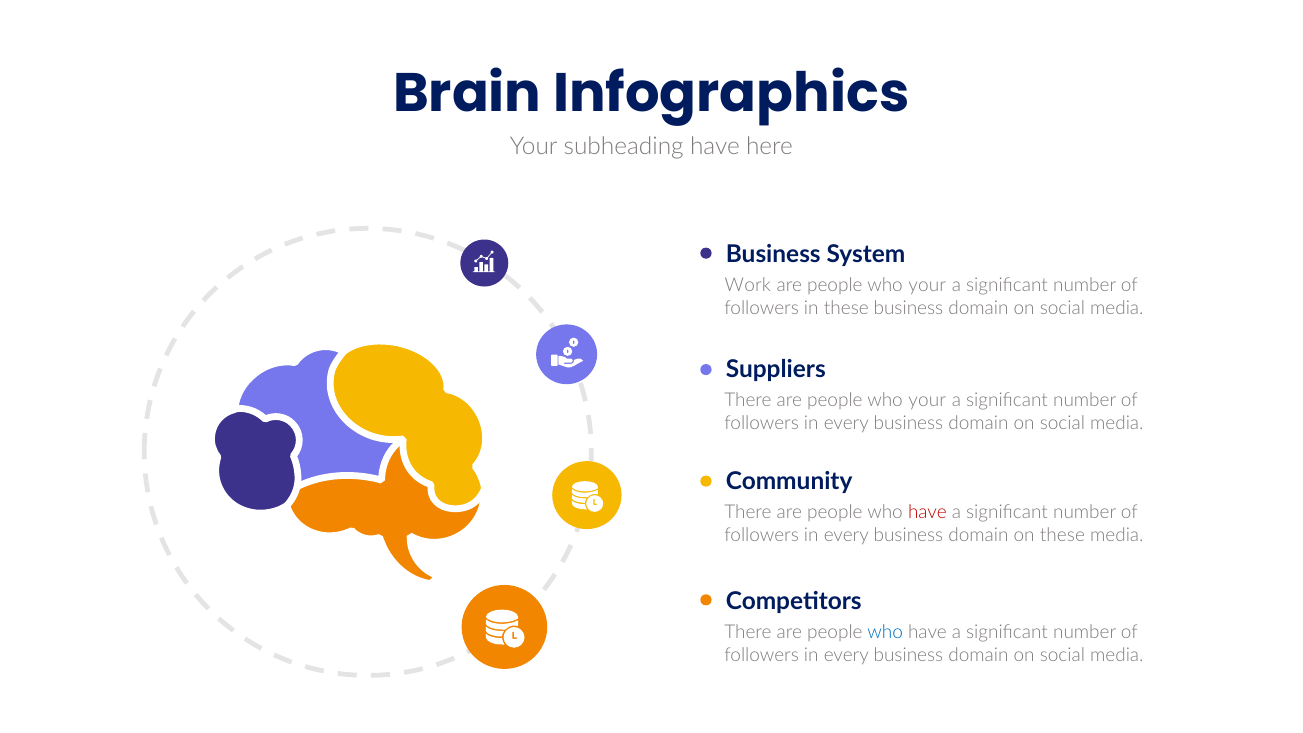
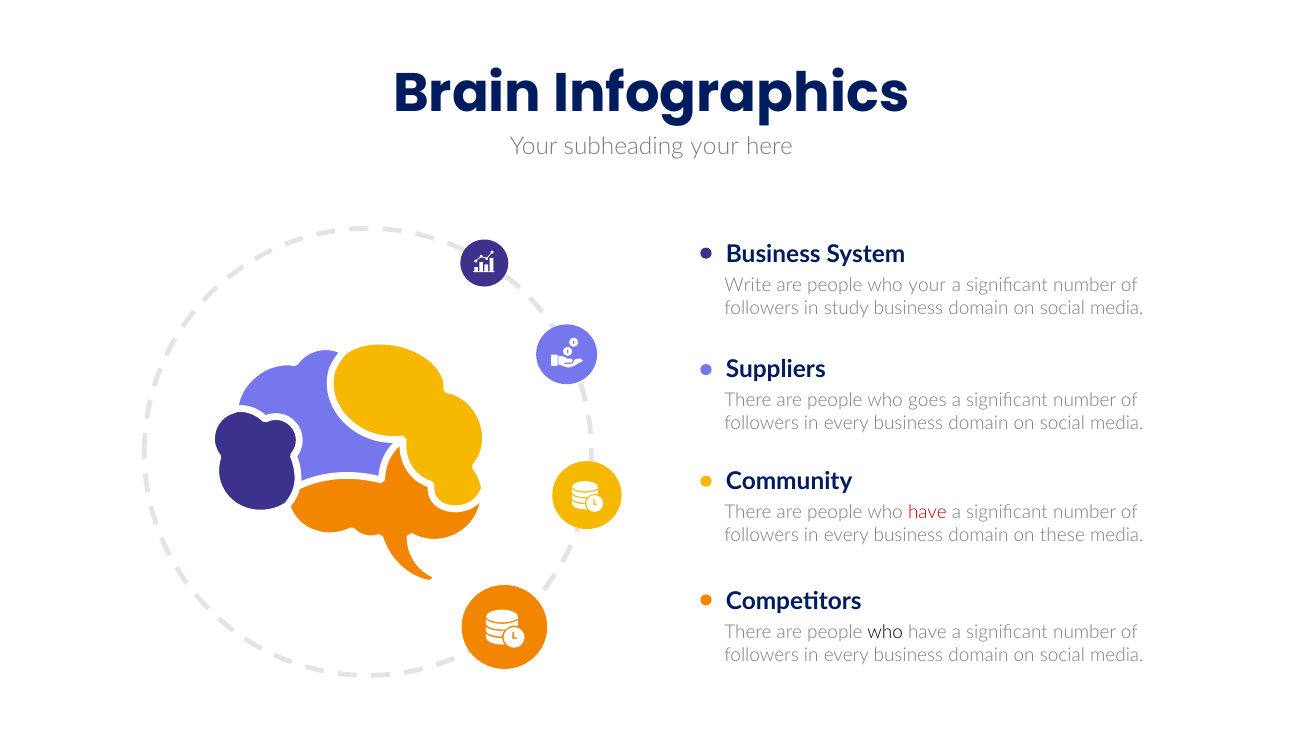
subheading have: have -> your (715, 146)
Work: Work -> Write (748, 285)
in these: these -> study (846, 308)
your: your -> goes (927, 400)
who colour: blue -> black (885, 632)
